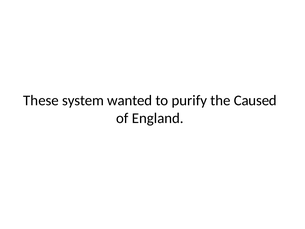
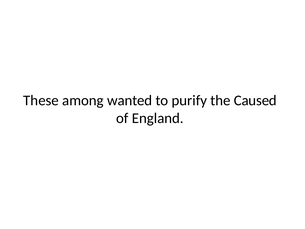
system: system -> among (83, 100)
